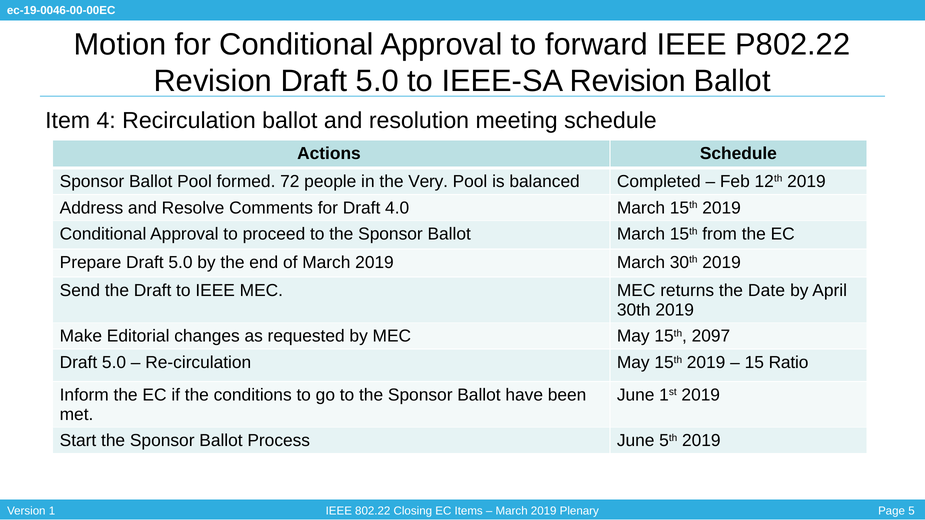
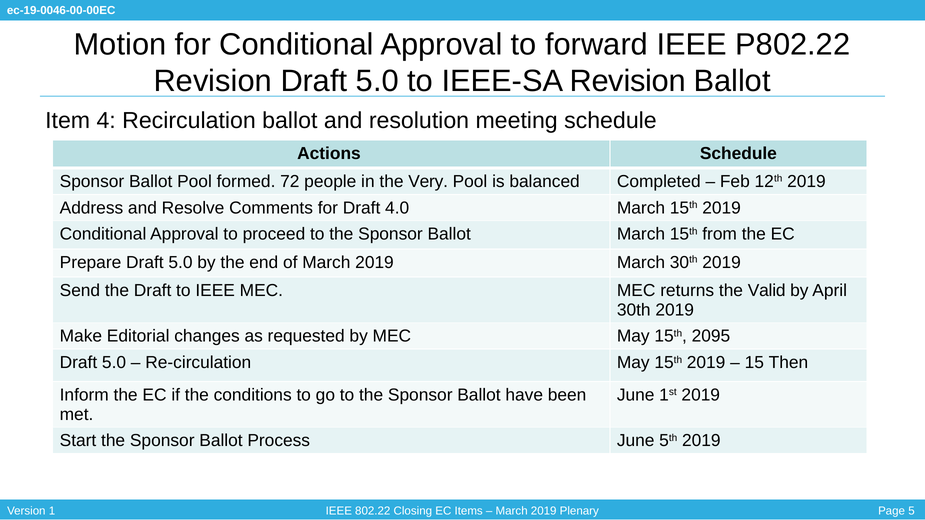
Date: Date -> Valid (767, 291)
2097: 2097 -> 2095 (711, 336)
Ratio: Ratio -> Then (788, 363)
